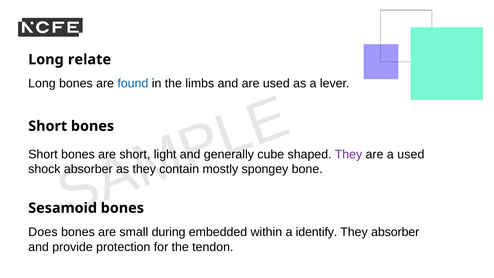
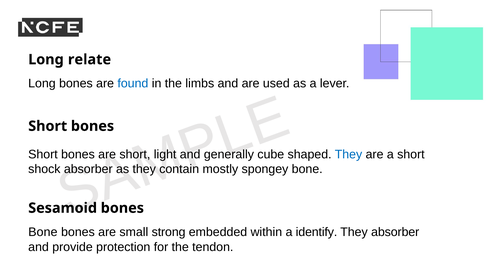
They colour: purple -> blue (348, 154)
a used: used -> short (411, 154)
Does: Does -> Bone (43, 232)
during: during -> strong (169, 232)
